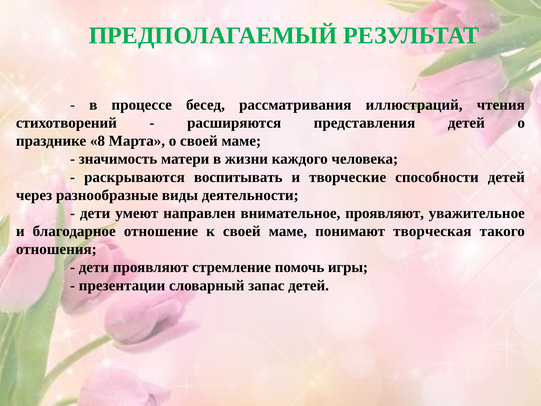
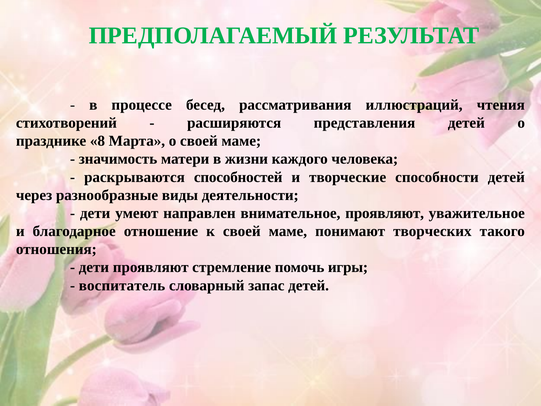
воспитывать: воспитывать -> способностей (238, 177)
творческая: творческая -> творческих (432, 231)
презентации: презентации -> воспитатель (122, 285)
